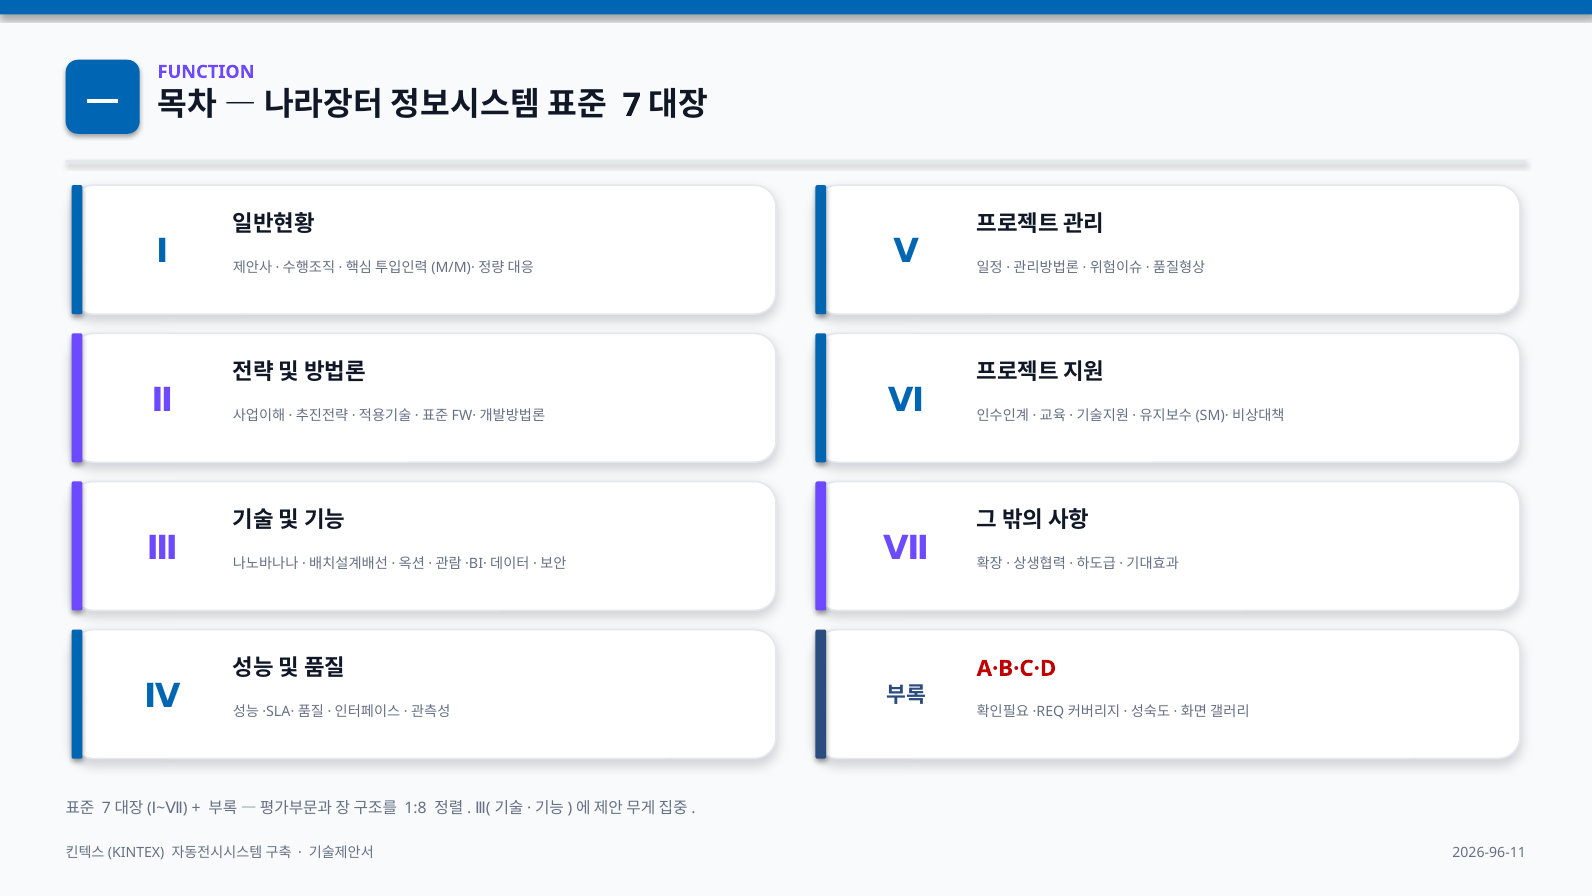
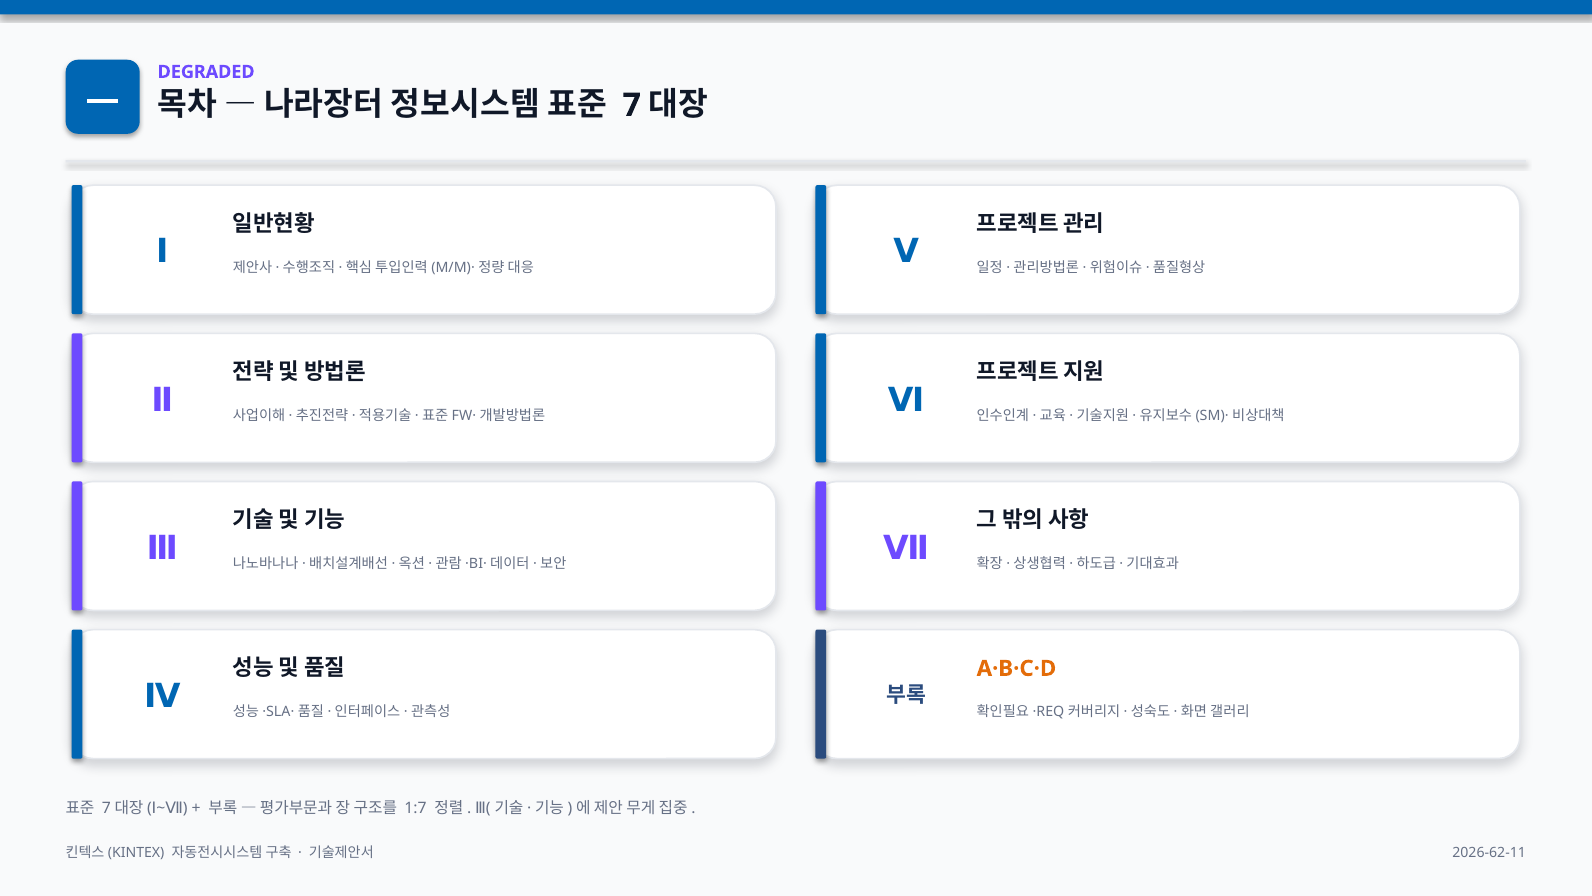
FUNCTION: FUNCTION -> DEGRADED (206, 72)
A·B·C·D colour: red -> orange (1016, 668)
1:8: 1:8 -> 1:7 (415, 808)
2026-96-11: 2026-96-11 -> 2026-62-11 (1489, 852)
